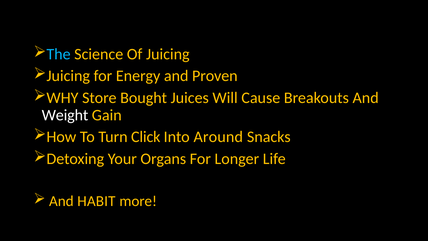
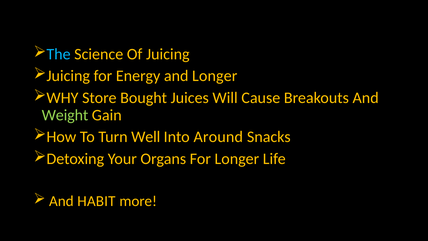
and Proven: Proven -> Longer (215, 76)
Weight colour: white -> light green (65, 115)
Click: Click -> Well (146, 137)
